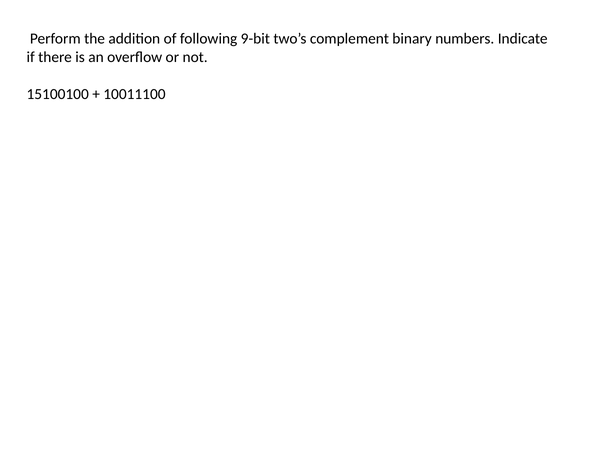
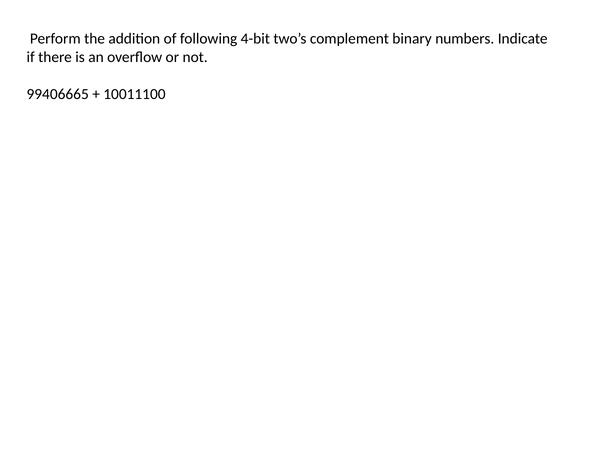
9-bit: 9-bit -> 4-bit (255, 39)
15100100: 15100100 -> 99406665 (58, 94)
